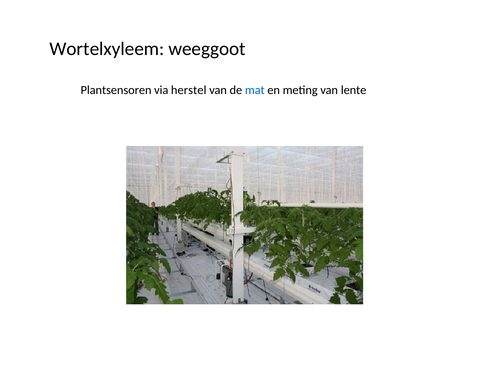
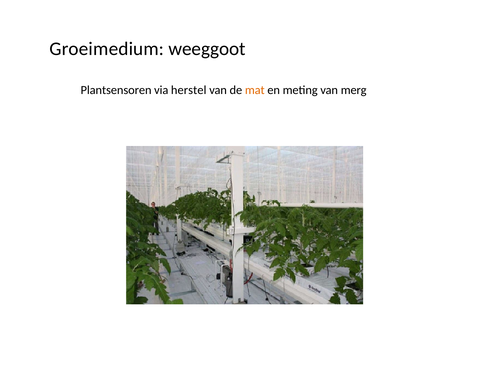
Wortelxyleem: Wortelxyleem -> Groeimedium (107, 49)
mat colour: blue -> orange (255, 90)
lente: lente -> merg (354, 90)
